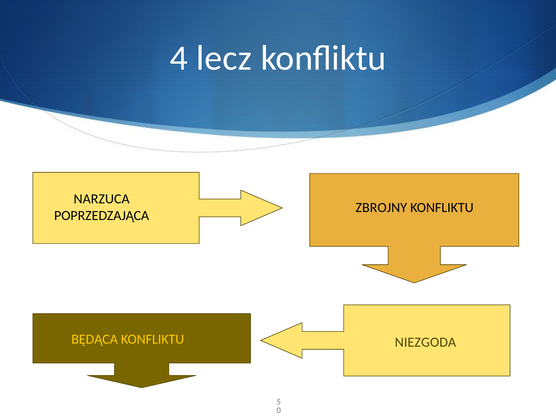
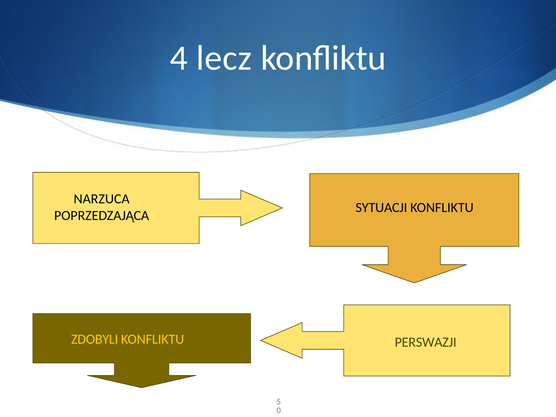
ZBROJNY: ZBROJNY -> SYTUACJI (381, 208)
BĘDĄCA: BĘDĄCA -> ZDOBYLI (95, 339)
NIEZGODA: NIEZGODA -> PERSWAZJI (426, 342)
